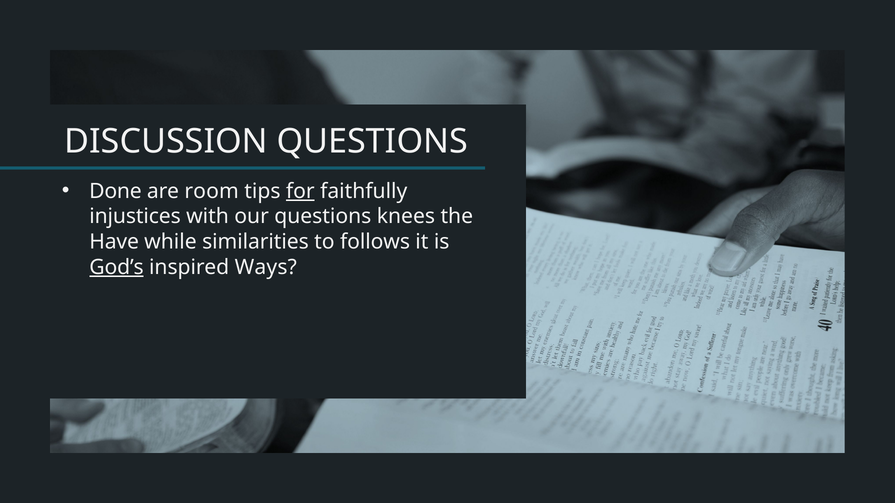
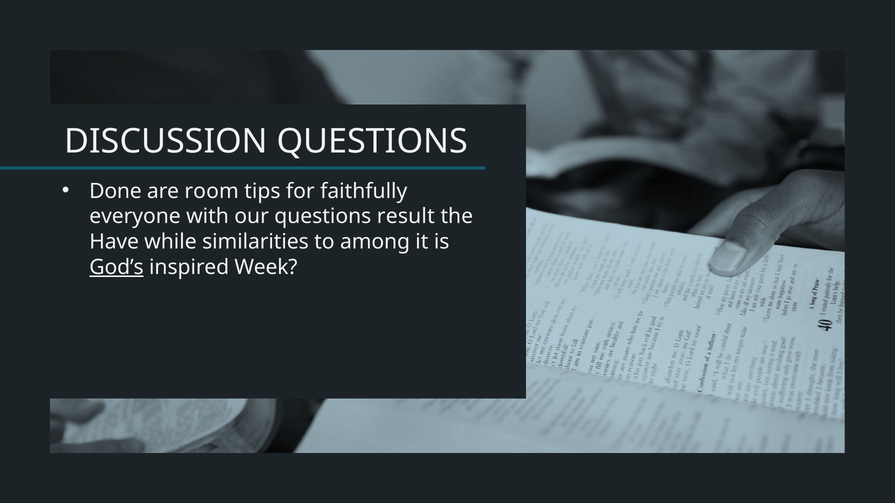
for underline: present -> none (300, 191)
injustices: injustices -> everyone (135, 217)
knees: knees -> result (406, 217)
follows: follows -> among (375, 242)
Ways: Ways -> Week (266, 267)
